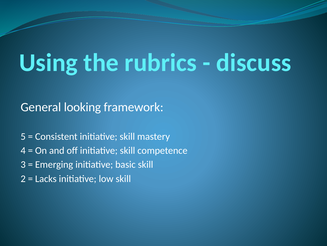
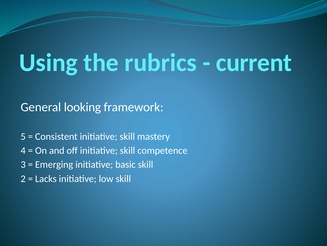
discuss: discuss -> current (254, 62)
